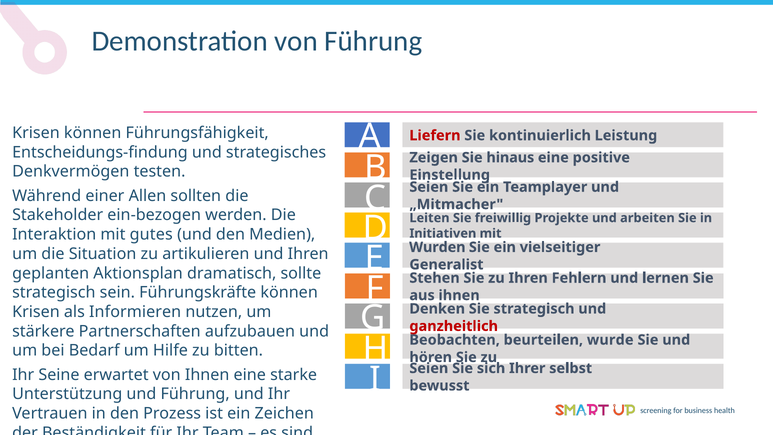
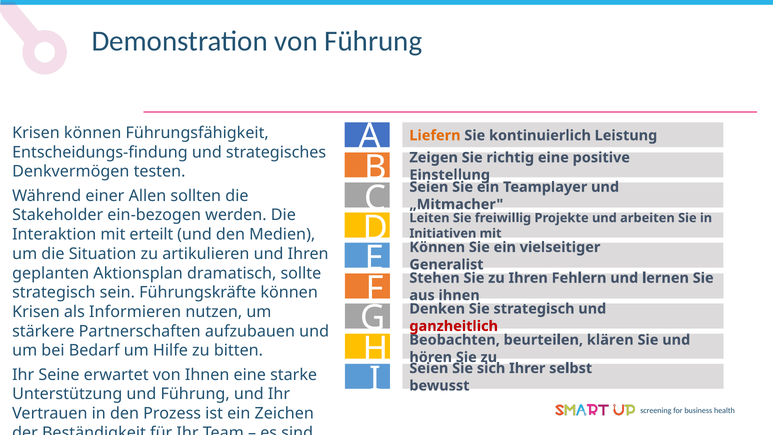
Liefern colour: red -> orange (435, 135)
hinaus: hinaus -> richtig (510, 157)
gutes: gutes -> erteilt (151, 234)
Wurden: Wurden -> Können (437, 247)
wurde: wurde -> klären (610, 340)
